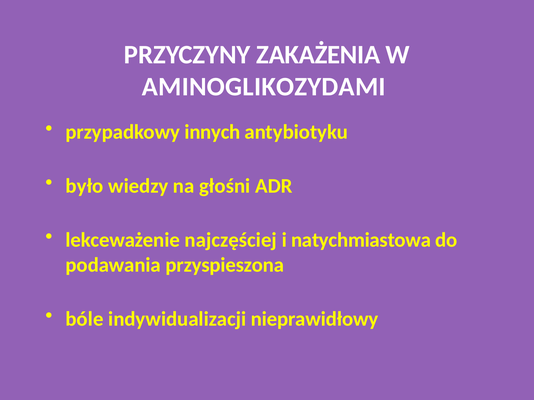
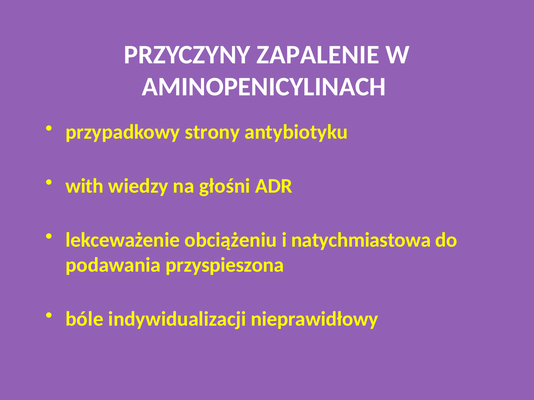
ZAKAŻENIA: ZAKAŻENIA -> ZAPALENIE (318, 55)
AMINOGLIKOZYDAMI: AMINOGLIKOZYDAMI -> AMINOPENICYLINACH (264, 87)
innych: innych -> strony (212, 132)
było: było -> with (85, 186)
najczęściej: najczęściej -> obciążeniu (231, 240)
